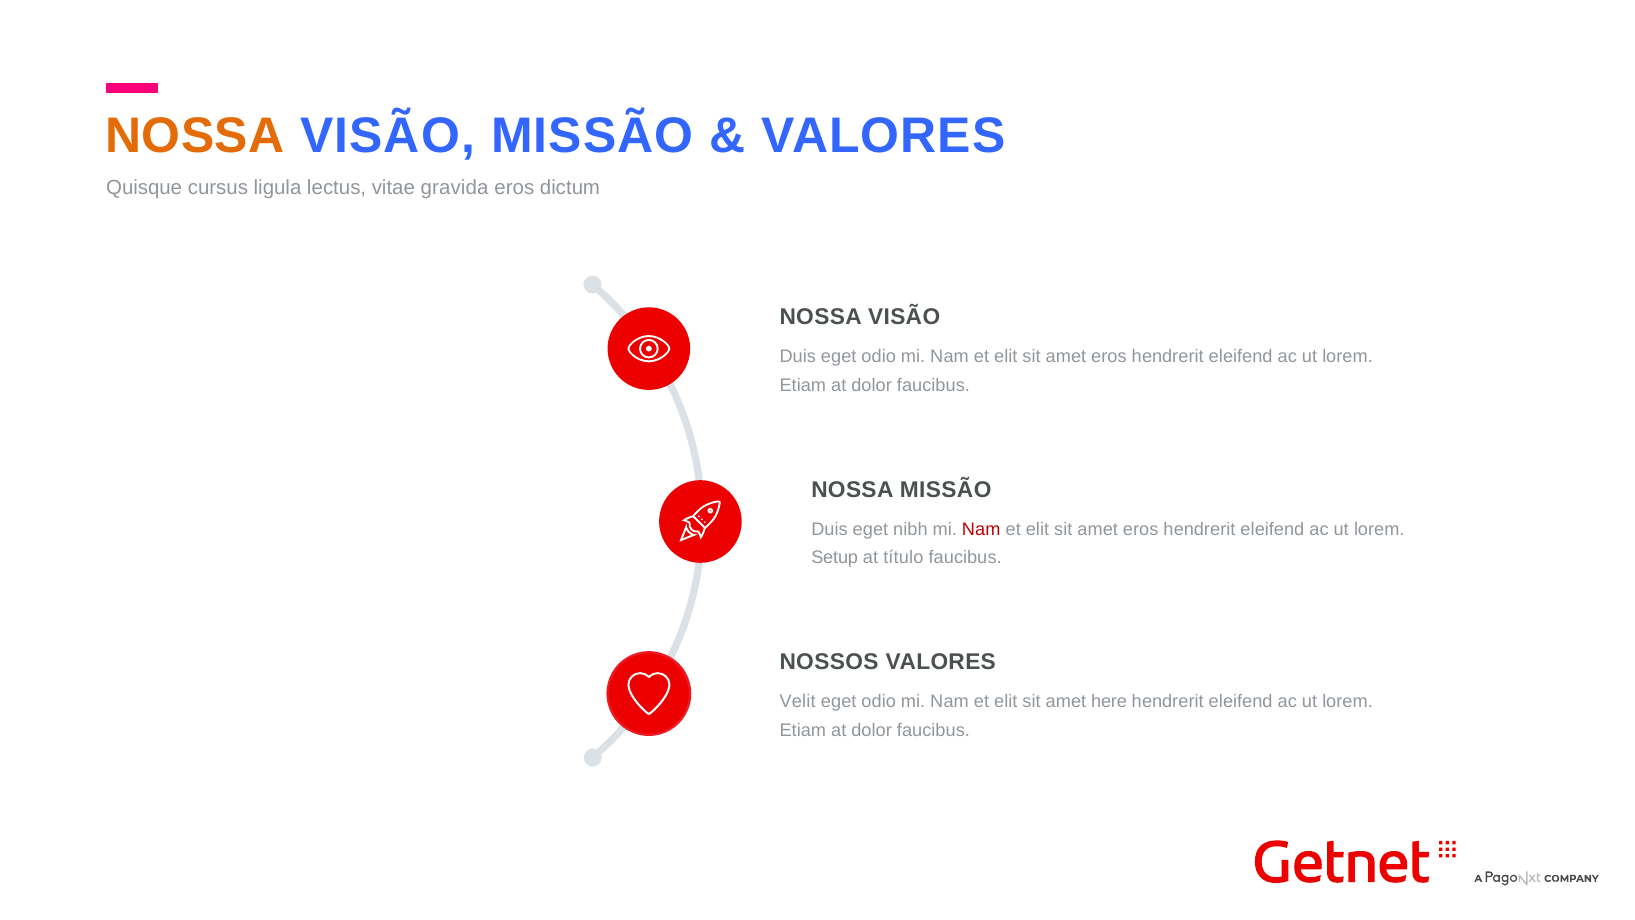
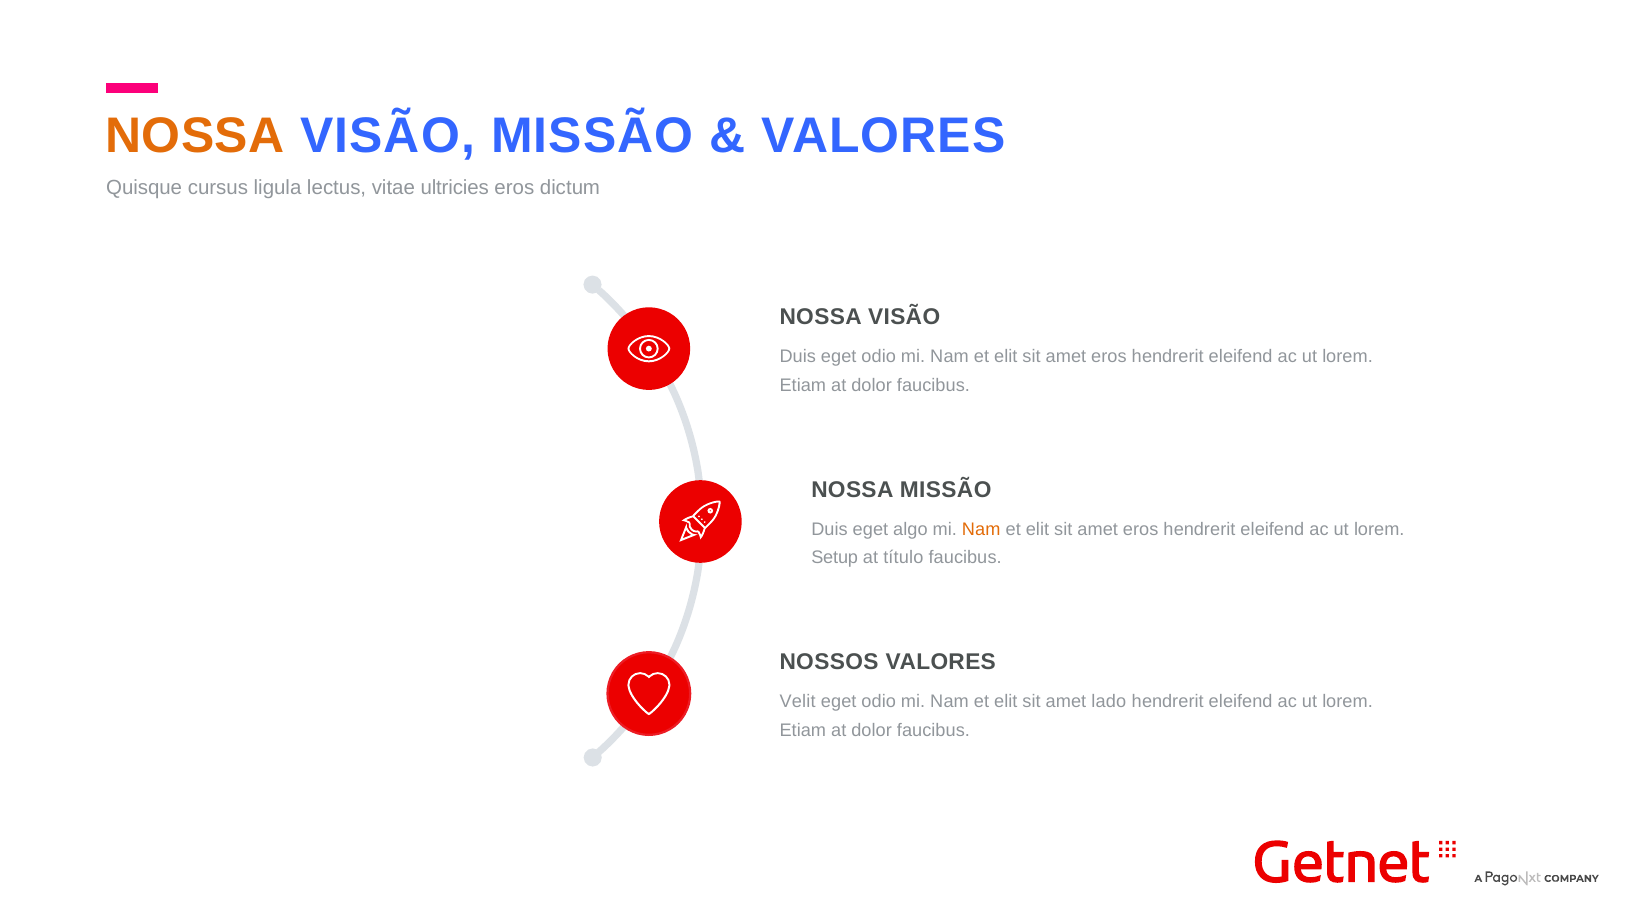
gravida: gravida -> ultricies (455, 188)
nibh: nibh -> algo (910, 529)
Nam colour: red -> orange (981, 529)
here: here -> lado (1109, 702)
